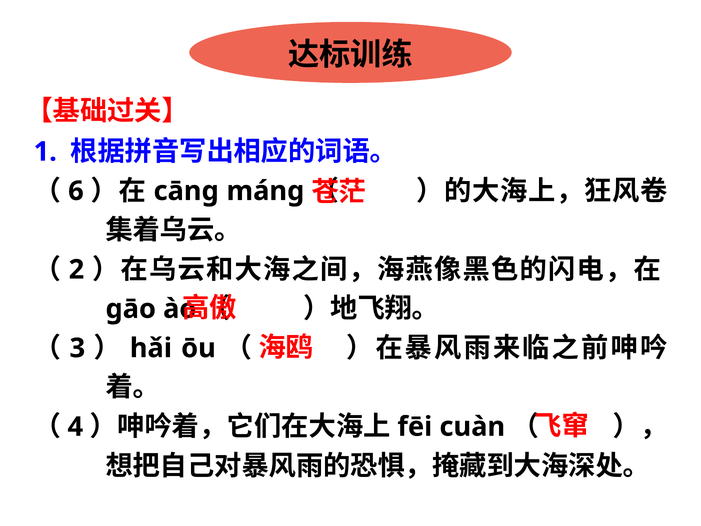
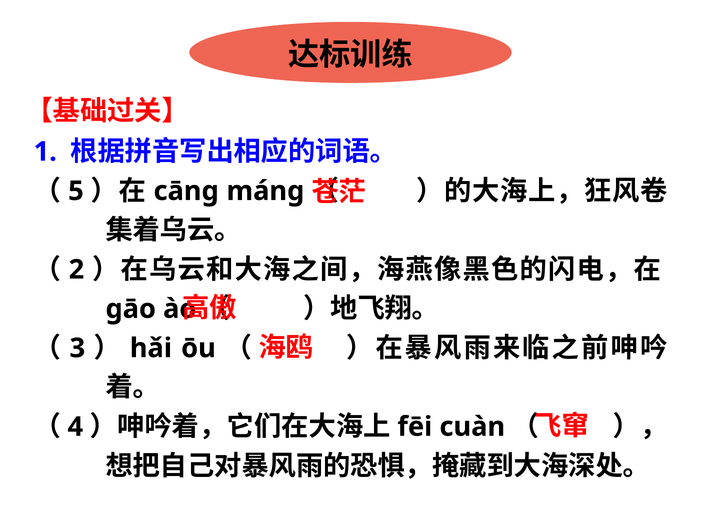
6: 6 -> 5 (76, 191)
